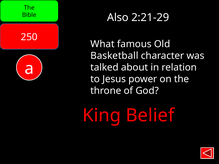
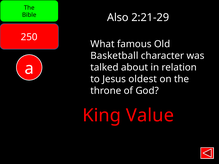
power: power -> oldest (143, 79)
Belief: Belief -> Value (150, 115)
